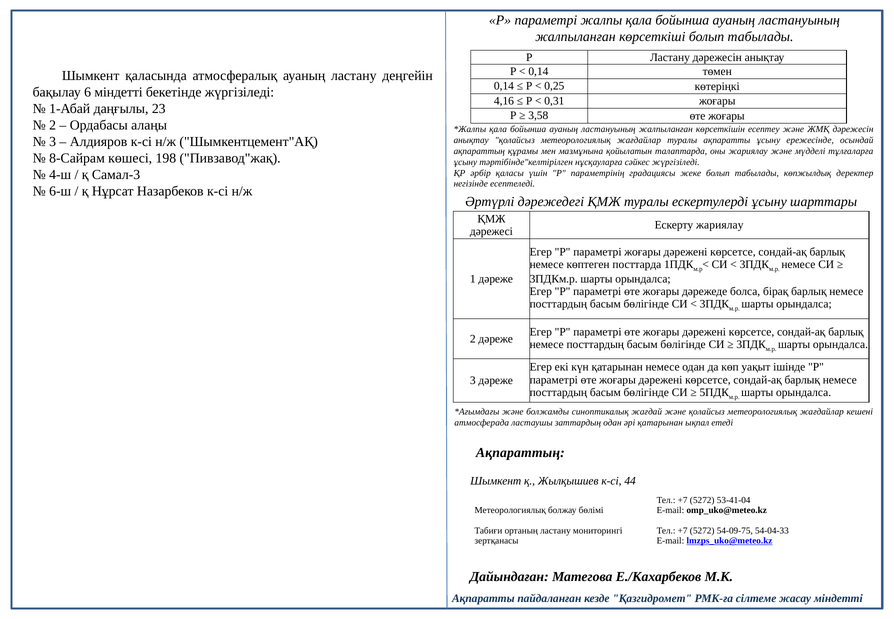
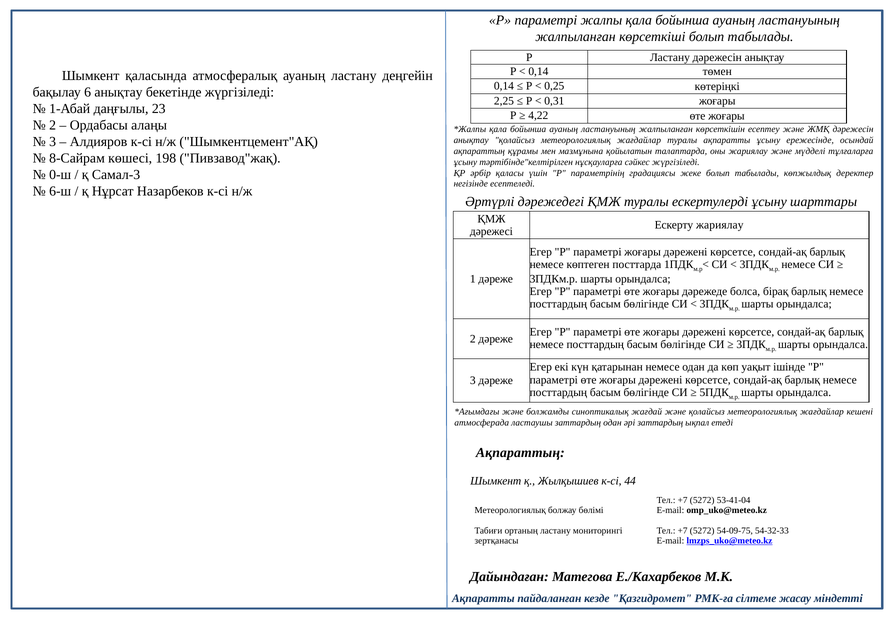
6 міндетті: міндетті -> анықтау (119, 92)
4,16: 4,16 -> 2,25 (504, 101)
3,58: 3,58 -> 4,22 (538, 116)
4-ш: 4-ш -> 0-ш (60, 175)
әрі қатарынан: қатарынан -> заттардың (660, 423)
54-04-33: 54-04-33 -> 54-32-33 (772, 530)
